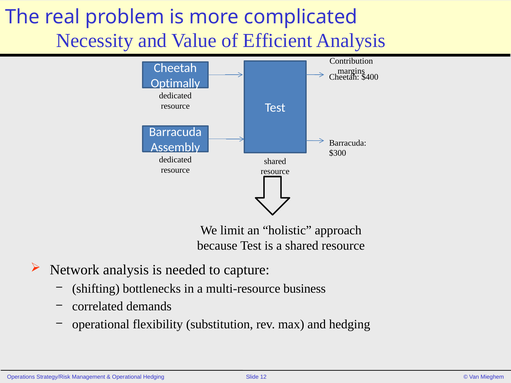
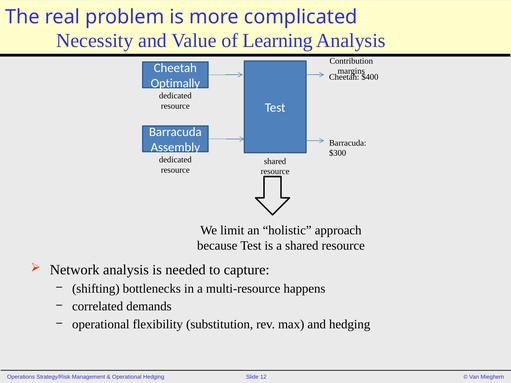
Efficient: Efficient -> Learning (278, 41)
business: business -> happens (304, 289)
